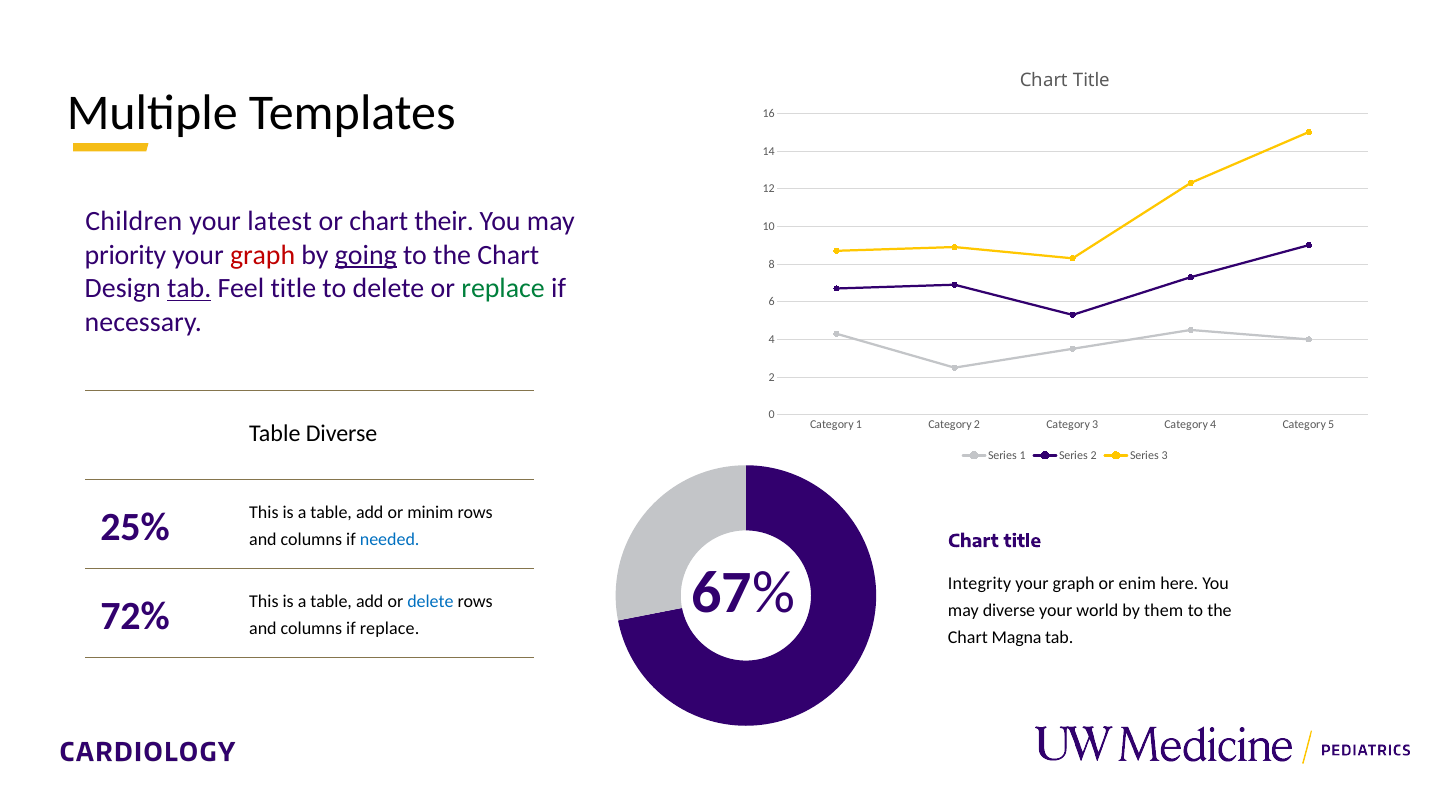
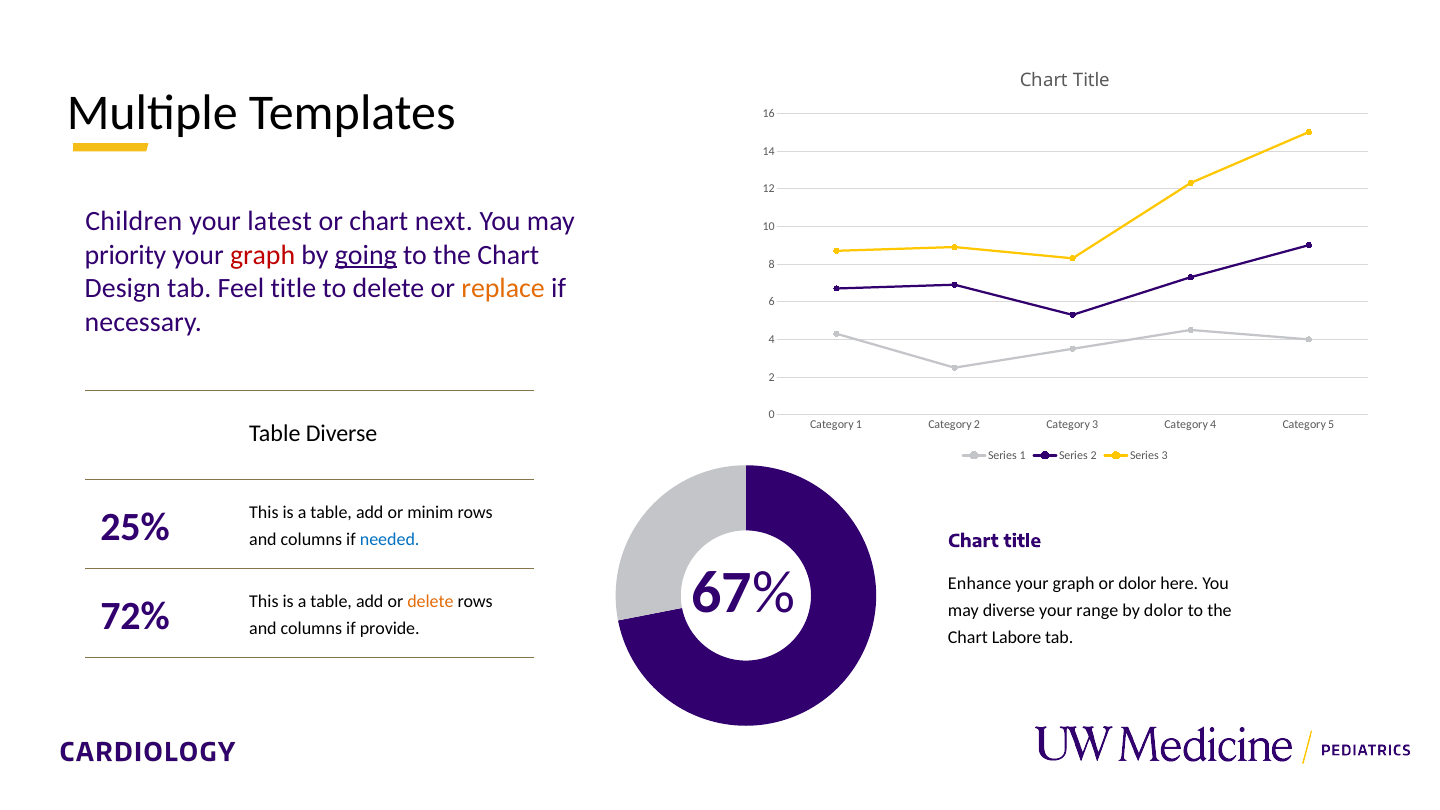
their: their -> next (444, 221)
tab underline: present -> none (189, 288)
replace colour: green -> orange (503, 288)
Integrity: Integrity -> Enhance (980, 584)
or enim: enim -> dolor (1137, 584)
delete colour: blue -> orange (430, 602)
world: world -> range (1097, 611)
by them: them -> dolor (1164, 611)
if replace: replace -> provide (390, 629)
Magna: Magna -> Labore (1017, 638)
